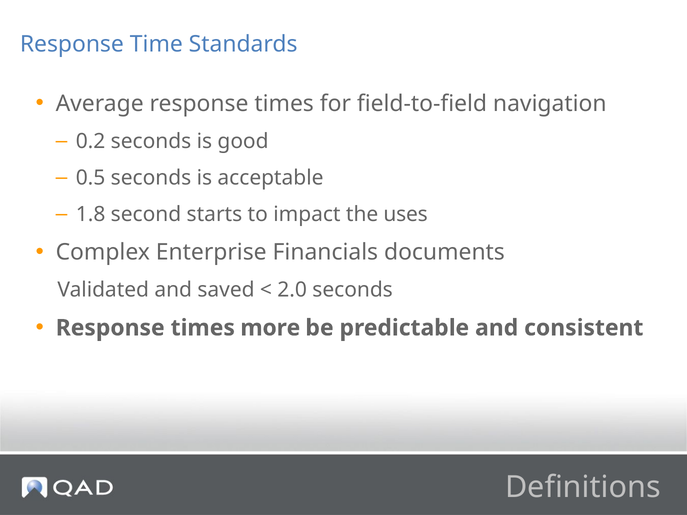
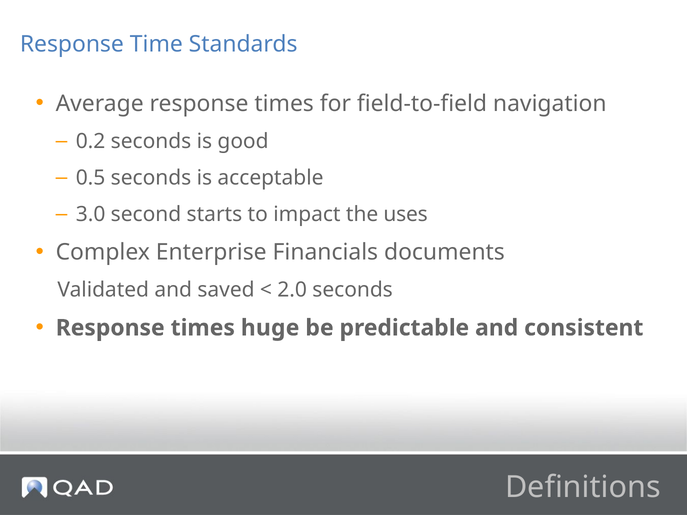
1.8: 1.8 -> 3.0 (91, 215)
more: more -> huge (270, 328)
